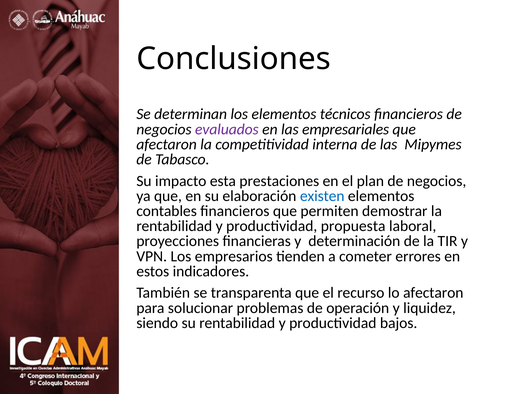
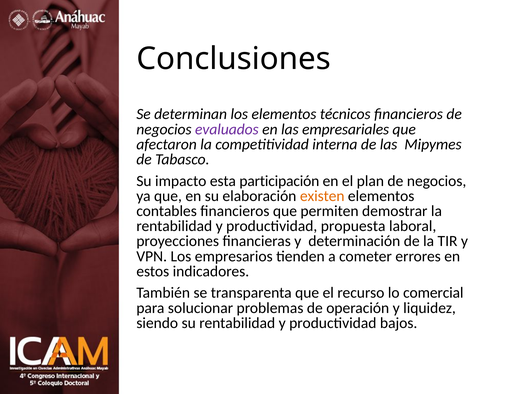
prestaciones: prestaciones -> participación (279, 181)
existen colour: blue -> orange (322, 196)
lo afectaron: afectaron -> comercial (433, 293)
